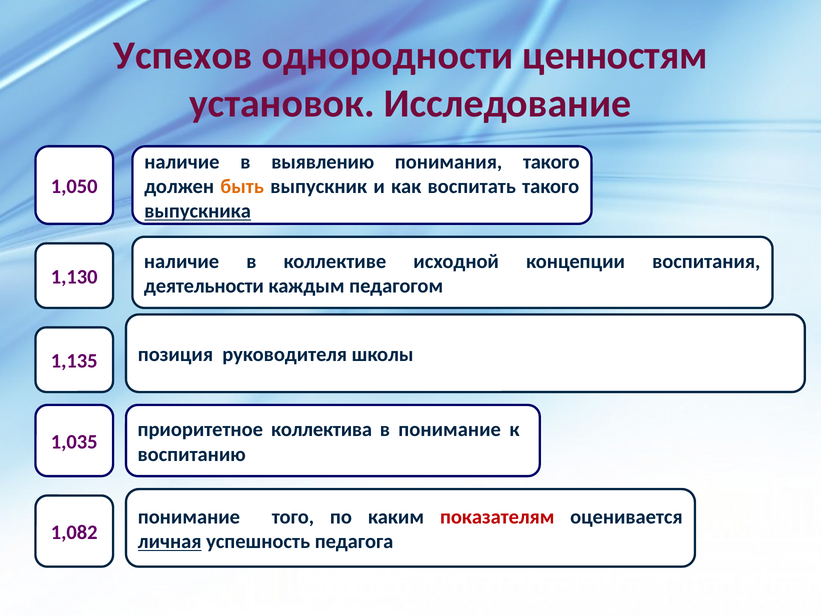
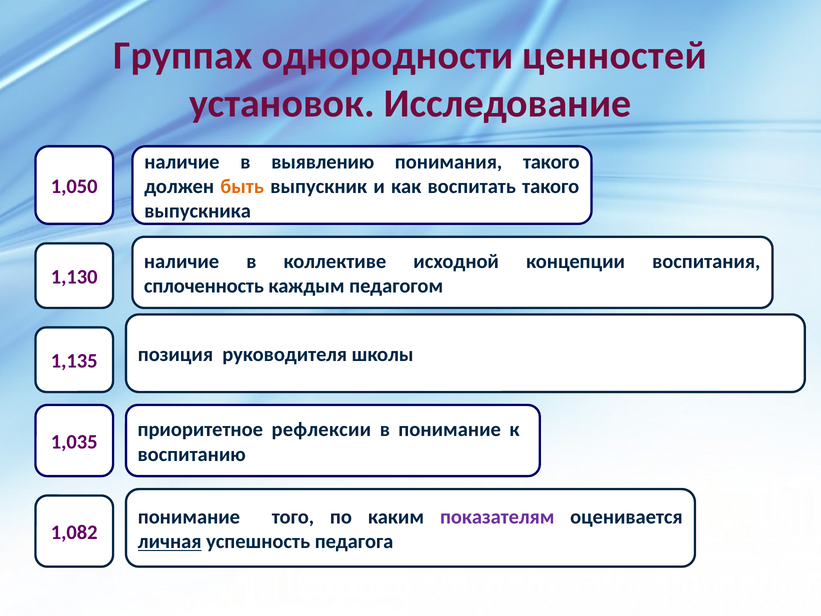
Успехов: Успехов -> Группах (183, 55)
ценностям: ценностям -> ценностей (615, 55)
выпускника underline: present -> none (198, 211)
деятельности: деятельности -> сплоченность (204, 286)
коллектива: коллектива -> рефлексии (321, 429)
показателям colour: red -> purple (497, 517)
